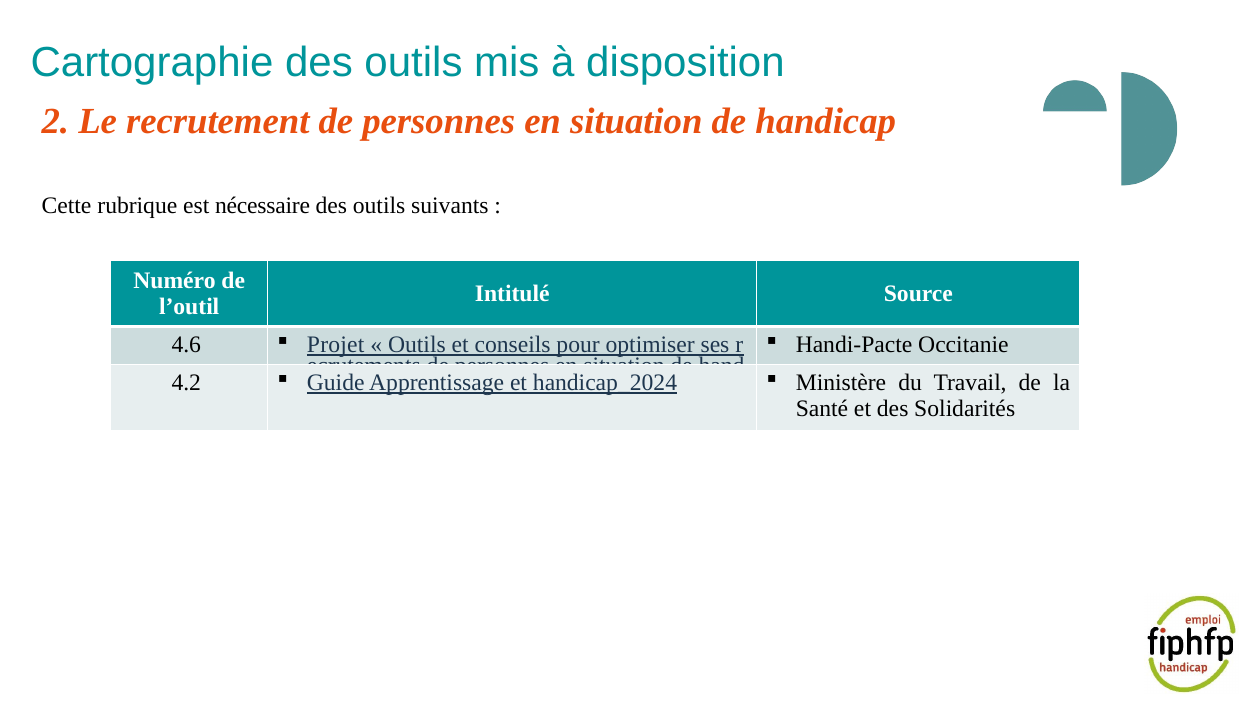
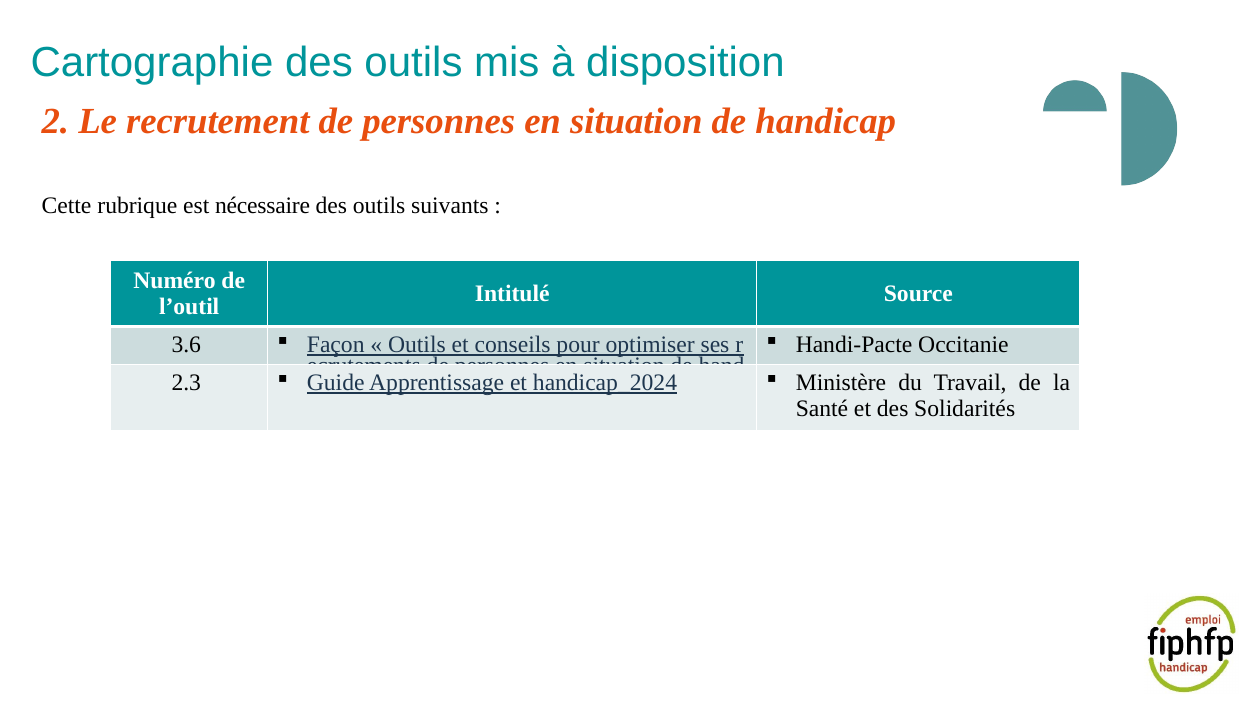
4.6: 4.6 -> 3.6 (186, 344)
Projet: Projet -> Façon (336, 344)
4.2: 4.2 -> 2.3 (186, 382)
